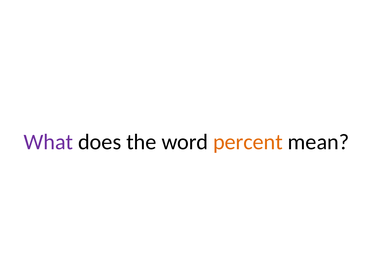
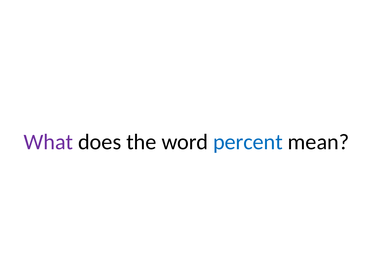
percent colour: orange -> blue (248, 142)
